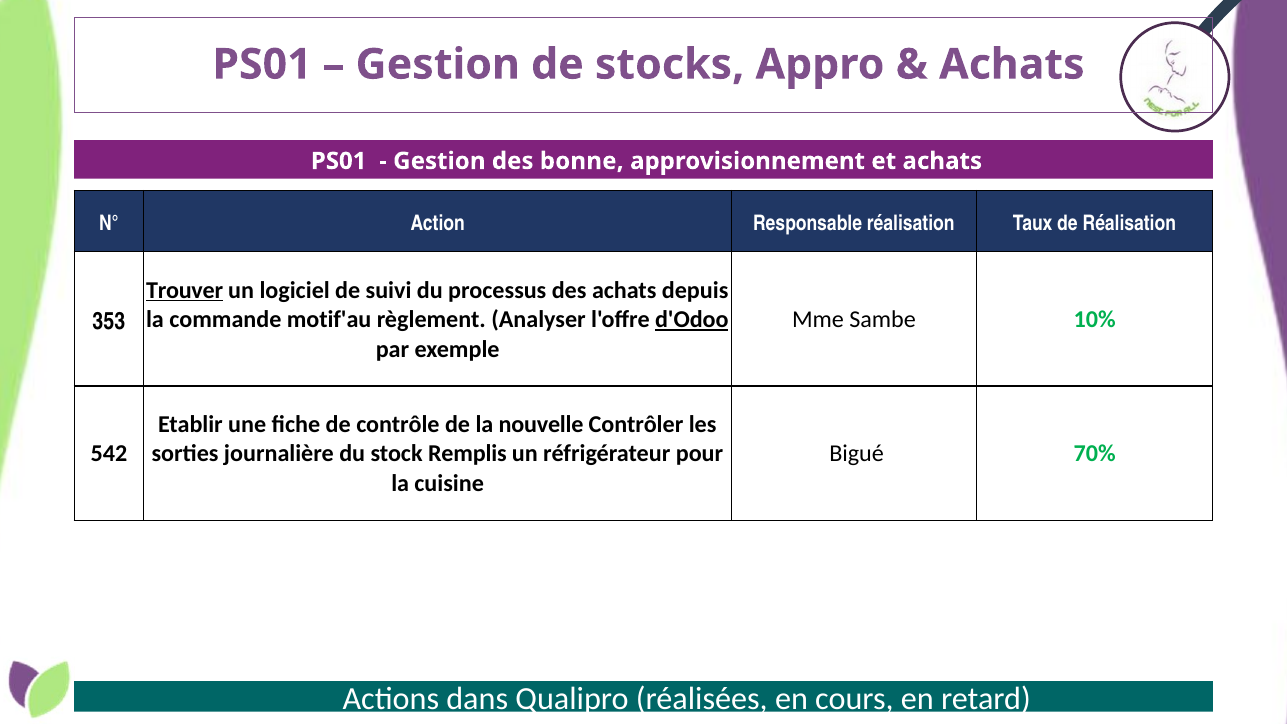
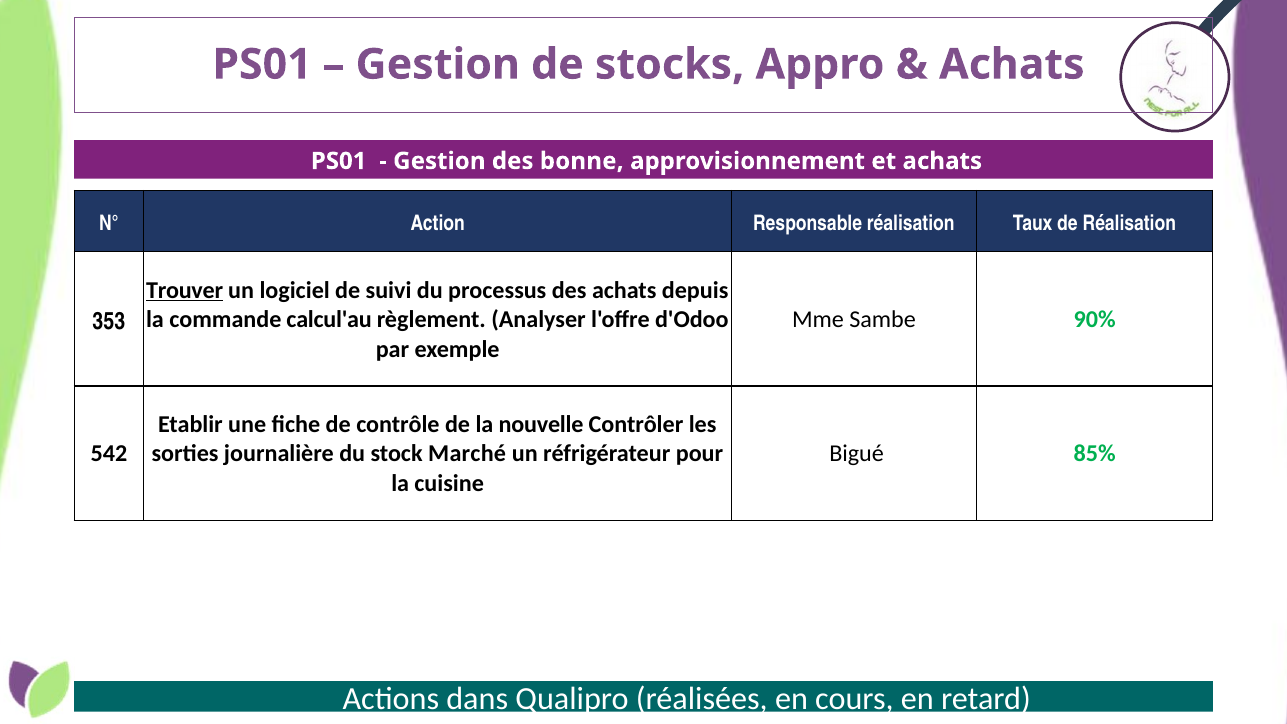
motif'au: motif'au -> calcul'au (329, 320)
d'Odoo underline: present -> none (692, 320)
10%: 10% -> 90% (1095, 320)
Remplis: Remplis -> Marché (467, 454)
70%: 70% -> 85% (1095, 454)
